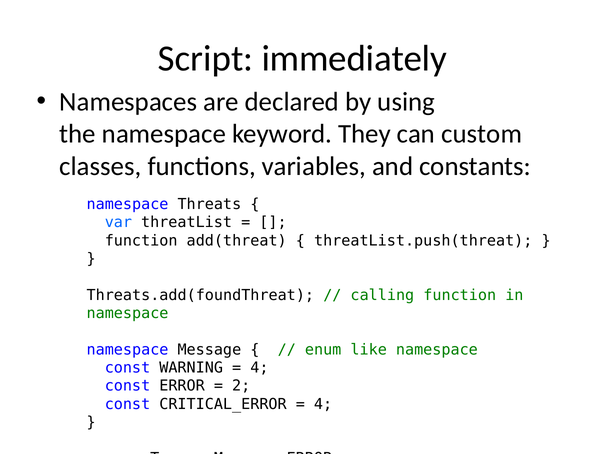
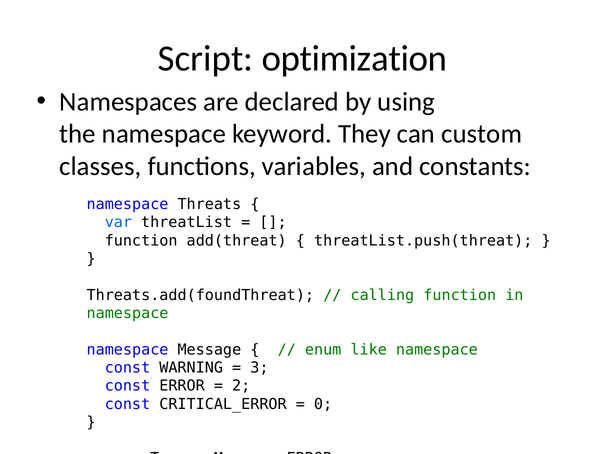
immediately: immediately -> optimization (354, 59)
4: 4 -> 3 (259, 367)
4: 4 -> 0 (323, 404)
